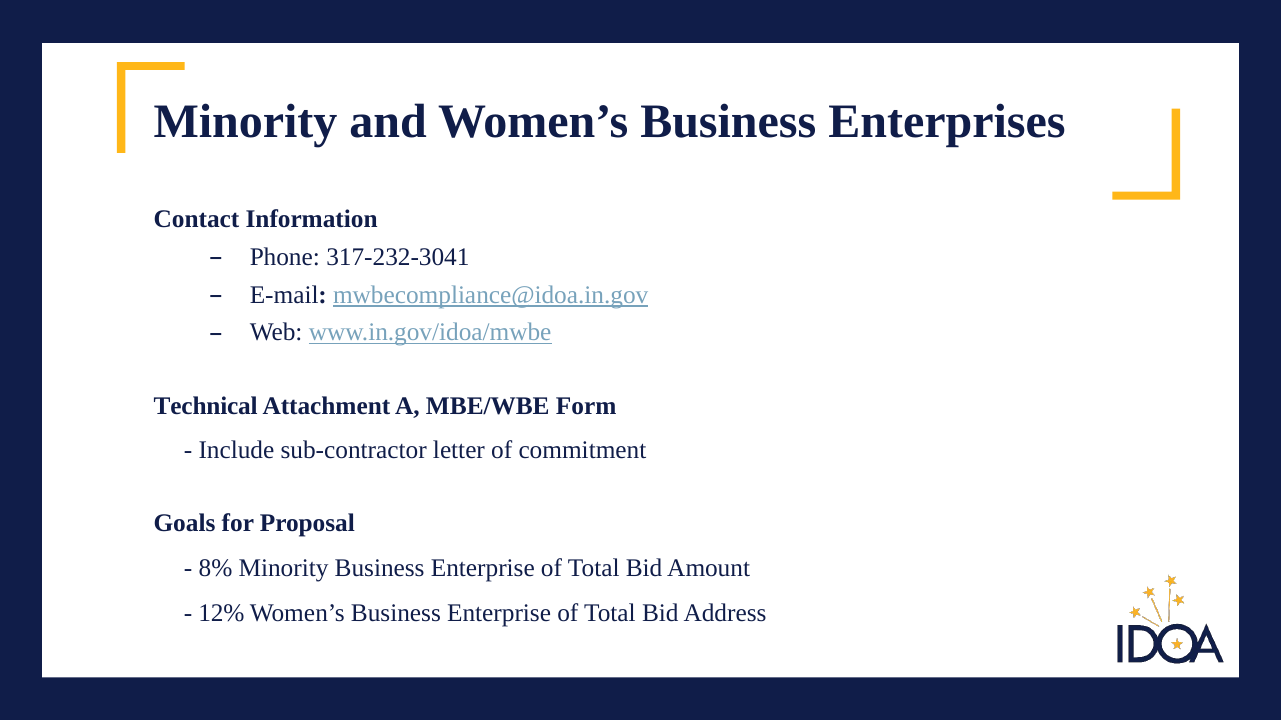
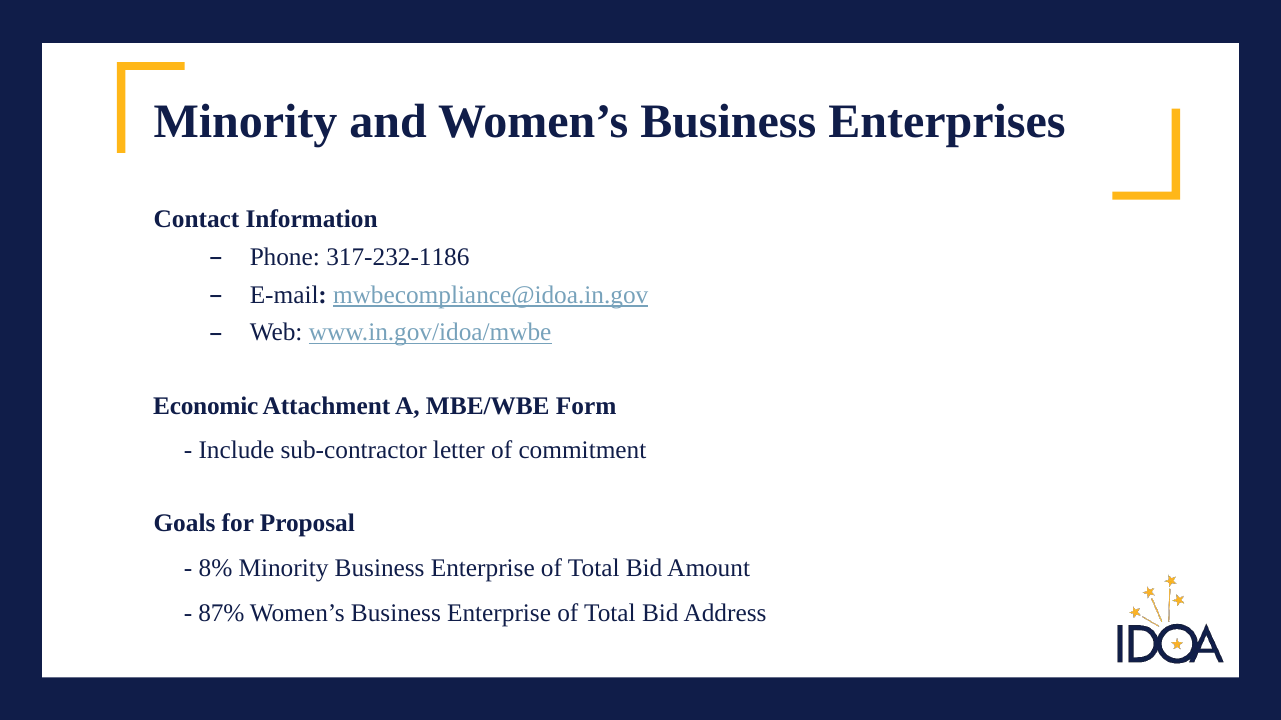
317-232-3041: 317-232-3041 -> 317-232-1186 (398, 257)
Technical: Technical -> Economic (206, 406)
12%: 12% -> 87% (221, 613)
